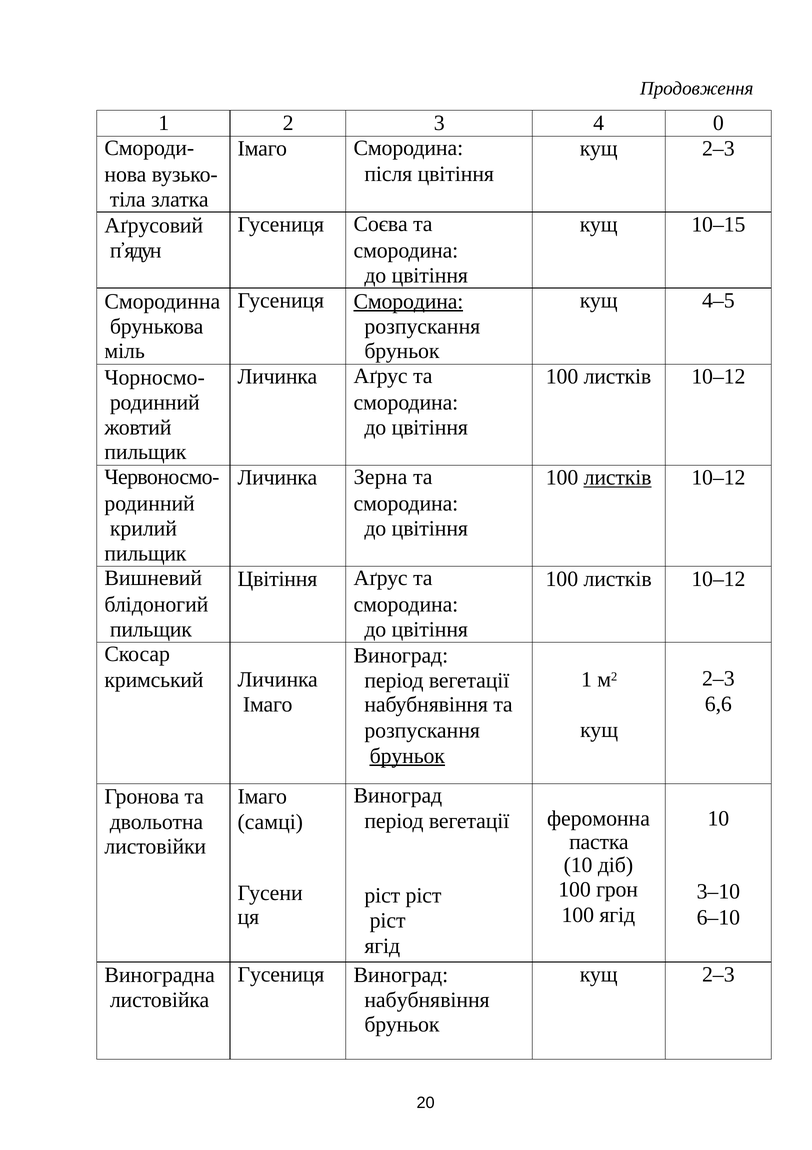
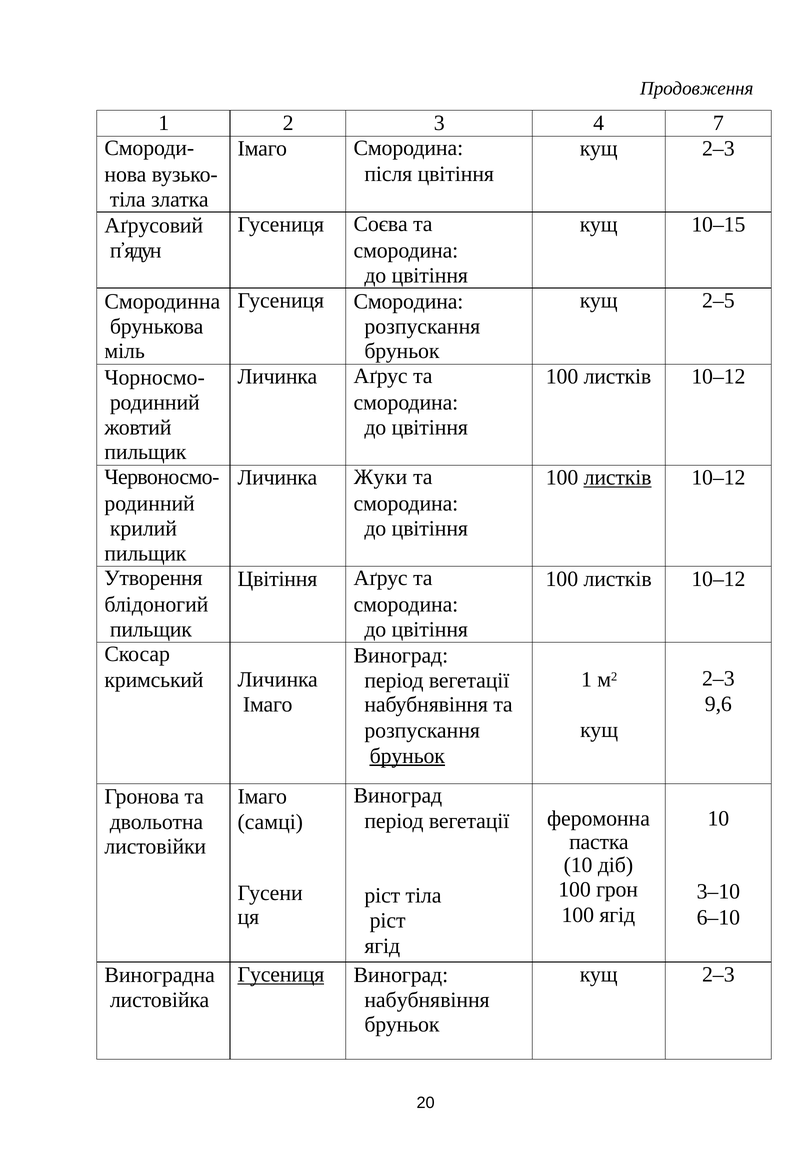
0: 0 -> 7 (718, 123)
Смородина underline: present -> none (408, 301)
4–5: 4–5 -> 2–5 (718, 301)
Зерна: Зерна -> Жуки (381, 477)
Вишневий: Вишневий -> Утворення (153, 578)
6,6: 6,6 -> 9,6 (718, 704)
ріст: ріст -> тіла (424, 895)
Гусениця underline: none -> present (281, 974)
